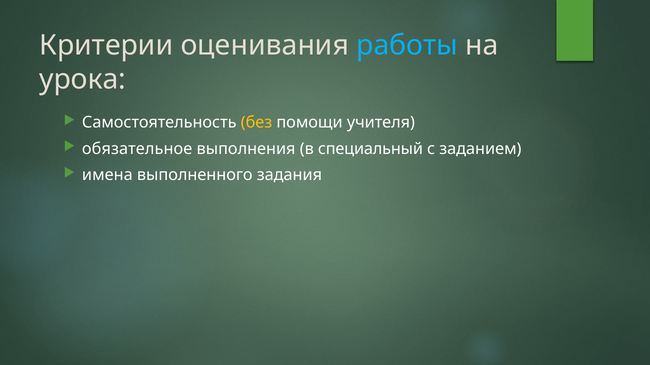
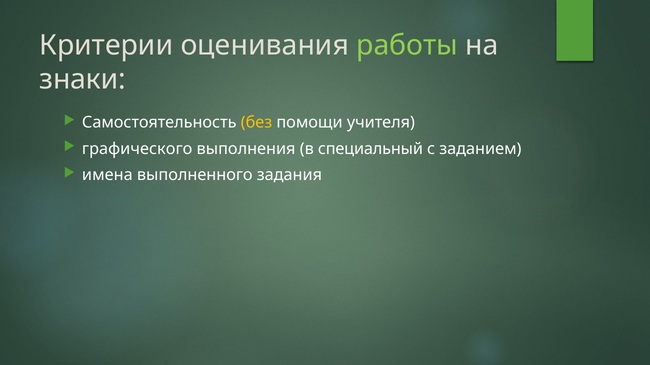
работы colour: light blue -> light green (407, 46)
урока: урока -> знаки (83, 80)
обязательное: обязательное -> графического (137, 149)
